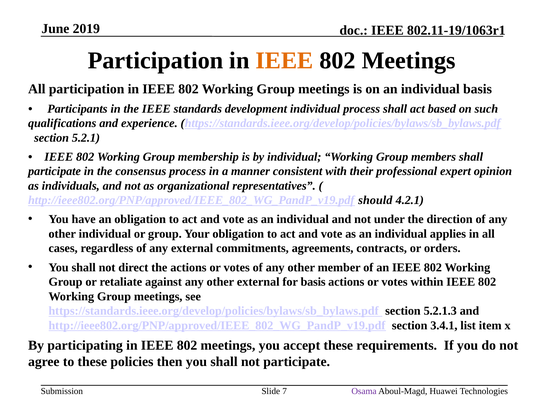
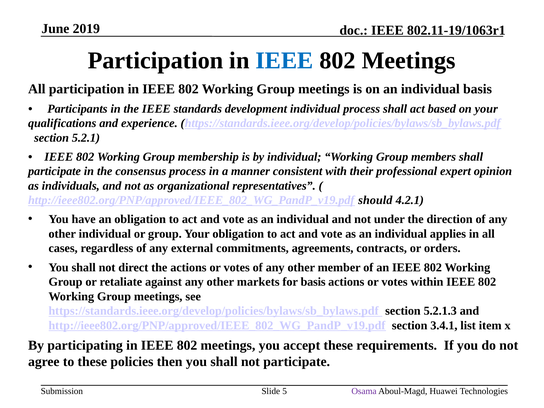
IEEE colour: orange -> blue (284, 61)
on such: such -> your (486, 109)
other external: external -> markets (258, 282)
7: 7 -> 5 (285, 391)
